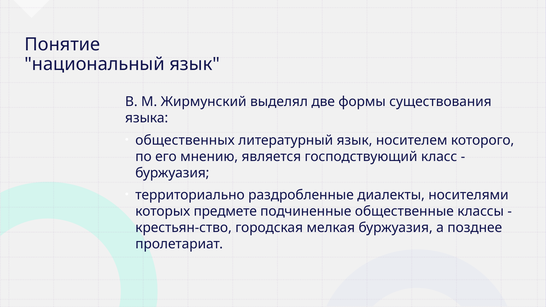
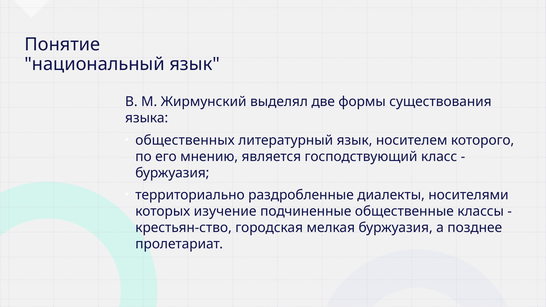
предмете: предмете -> изучение (225, 211)
